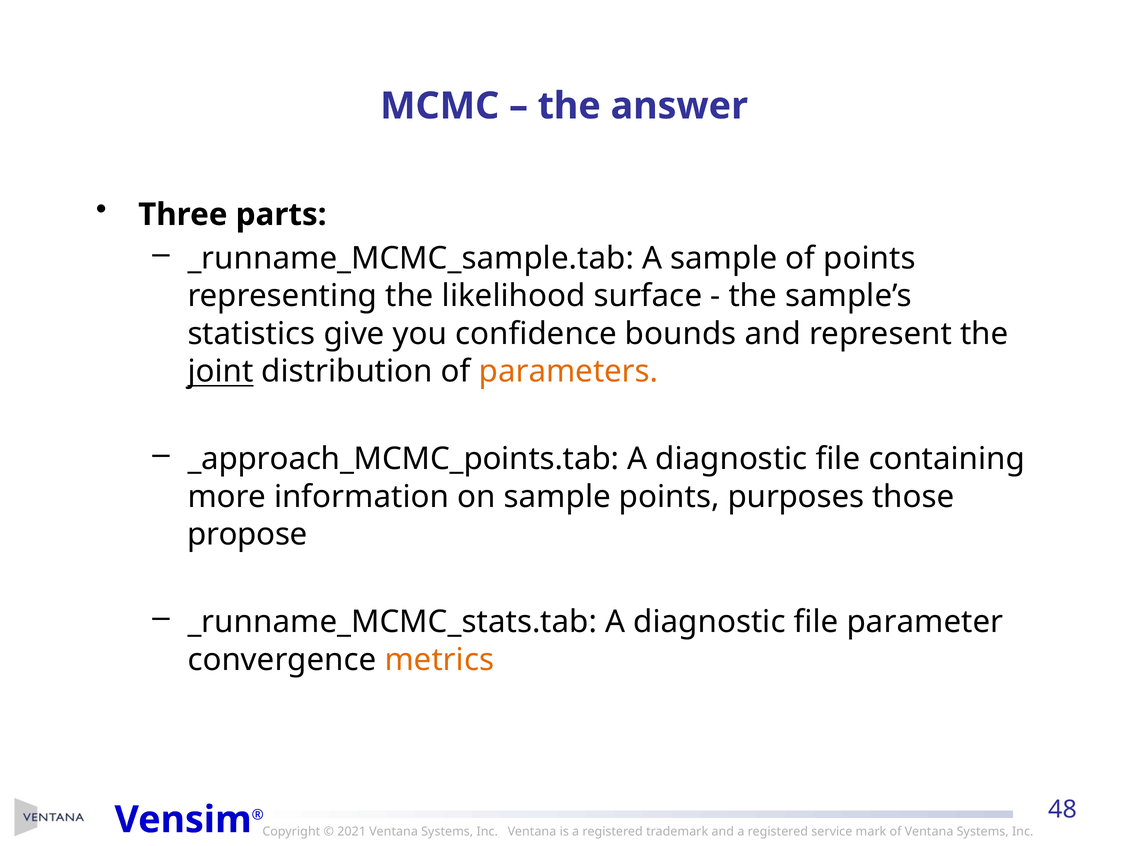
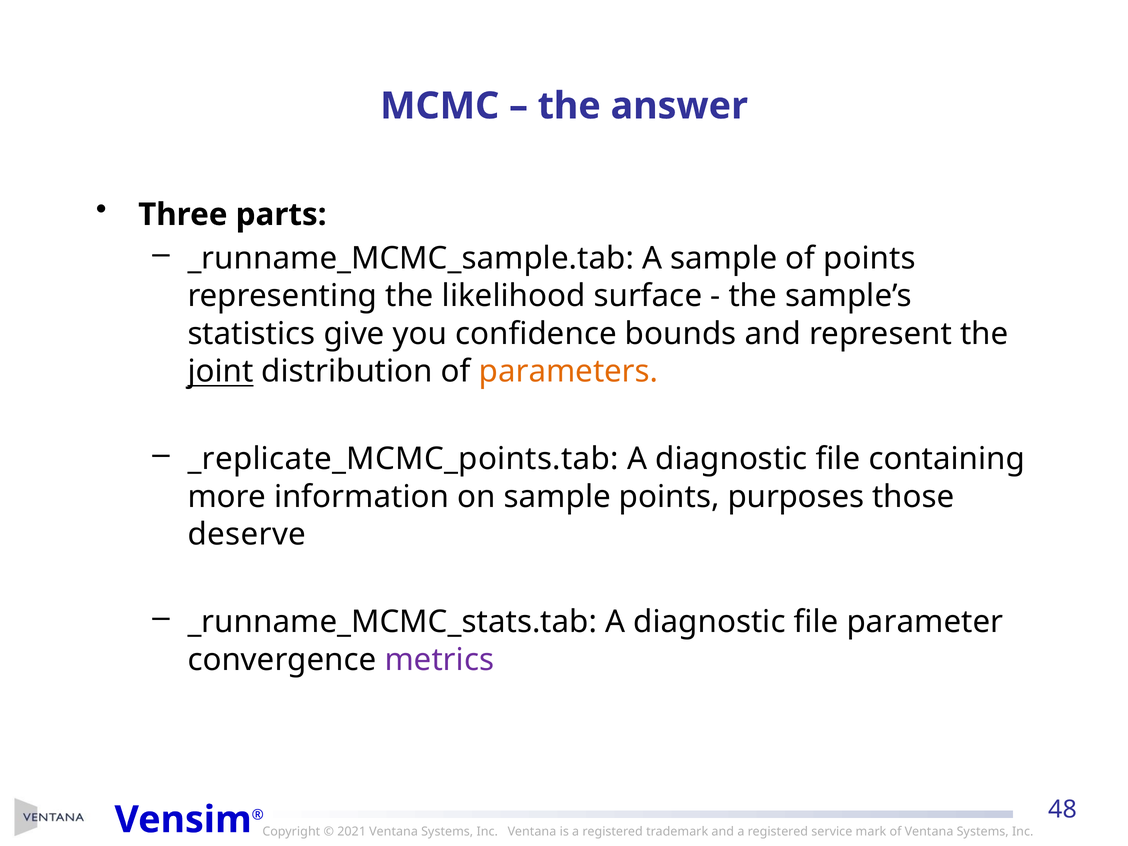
_approach_MCMC_points.tab: _approach_MCMC_points.tab -> _replicate_MCMC_points.tab (403, 459)
propose: propose -> deserve (247, 534)
metrics colour: orange -> purple (439, 660)
